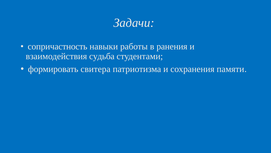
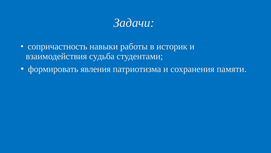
ранения: ранения -> историк (172, 46)
свитера: свитера -> явления (96, 69)
